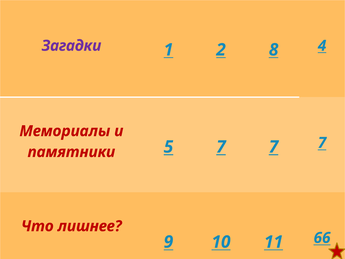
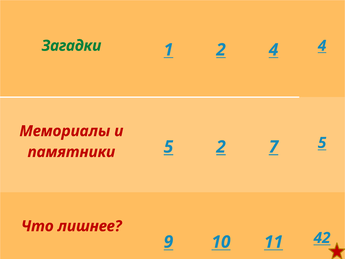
Загадки colour: purple -> green (71, 46)
2 8: 8 -> 4 (274, 50)
5 7: 7 -> 2 (221, 147)
7: 7 -> 5 (322, 143)
66: 66 -> 42 (322, 238)
